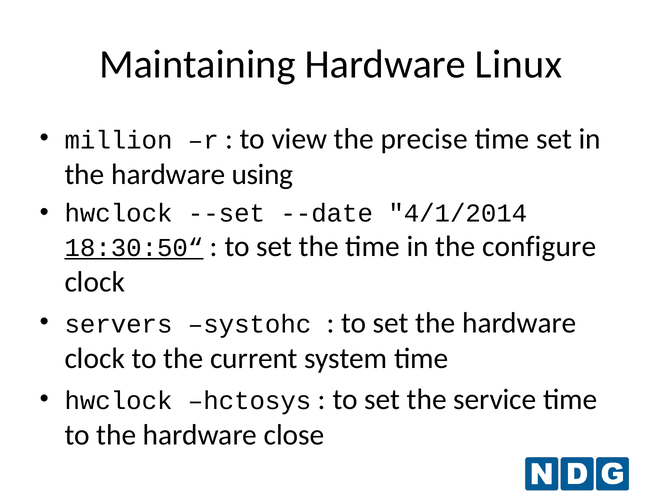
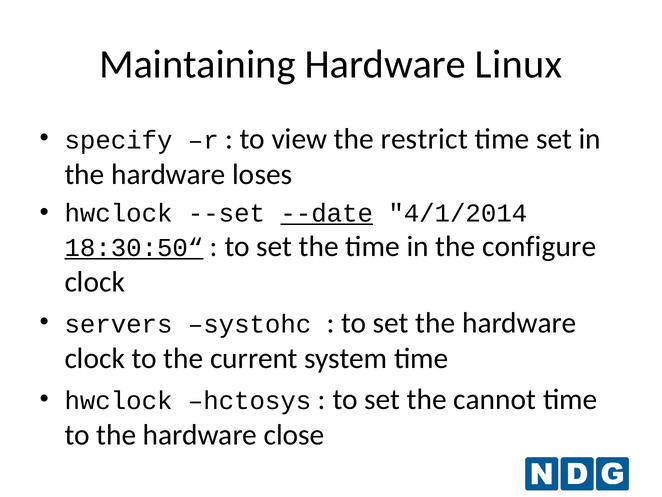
million: million -> specify (119, 140)
precise: precise -> restrict (424, 139)
using: using -> loses (262, 174)
--date underline: none -> present (327, 213)
service: service -> cannot (495, 399)
